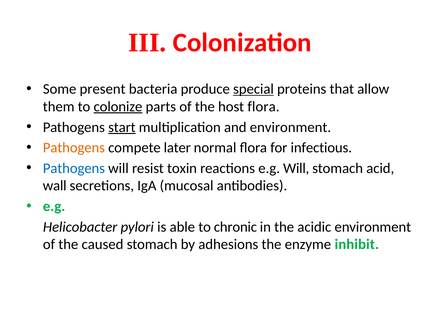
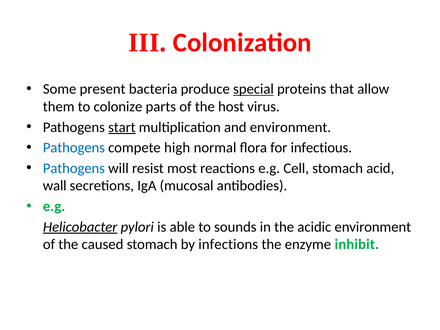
colonize underline: present -> none (118, 107)
host flora: flora -> virus (264, 107)
Pathogens colour: orange -> blue (74, 148)
later: later -> high (177, 148)
toxin: toxin -> most (182, 168)
e.g Will: Will -> Cell (296, 168)
Helicobacter underline: none -> present (80, 227)
chronic: chronic -> sounds (235, 227)
adhesions: adhesions -> infections (228, 244)
